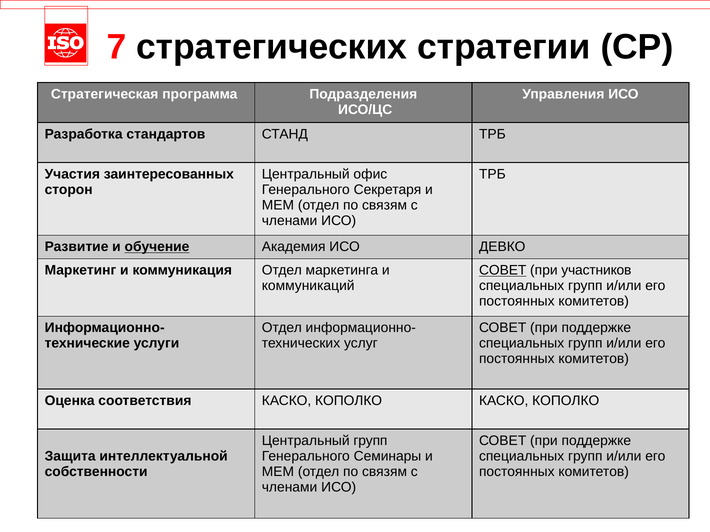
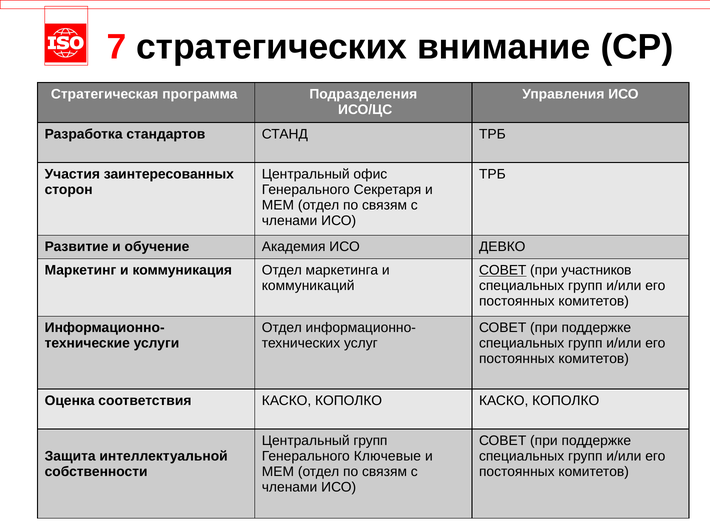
стратегии: стратегии -> внимание (504, 47)
обучение underline: present -> none (157, 247)
Семинары: Семинары -> Ключевые (387, 456)
